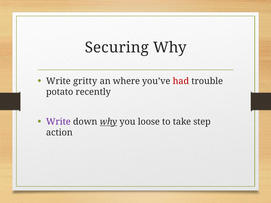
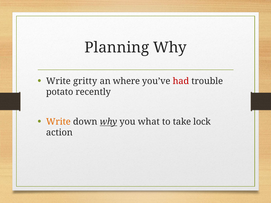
Securing: Securing -> Planning (117, 48)
Write colour: purple -> orange (58, 122)
loose: loose -> what (149, 122)
step: step -> lock (202, 122)
